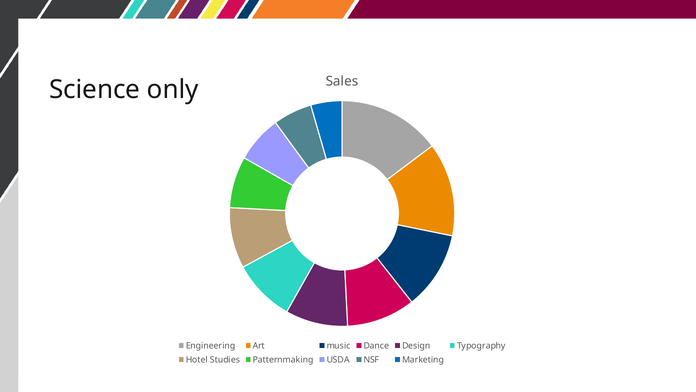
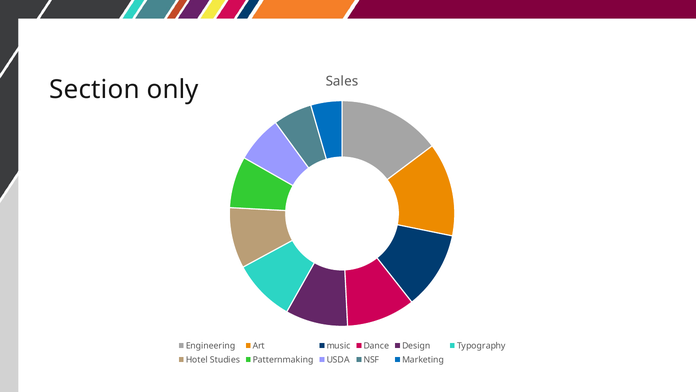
Science: Science -> Section (95, 89)
